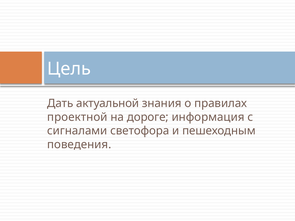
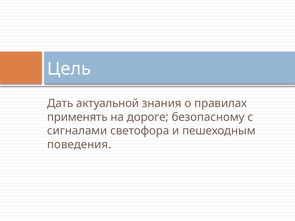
проектной: проектной -> применять (77, 117)
информация: информация -> безопасному (208, 117)
